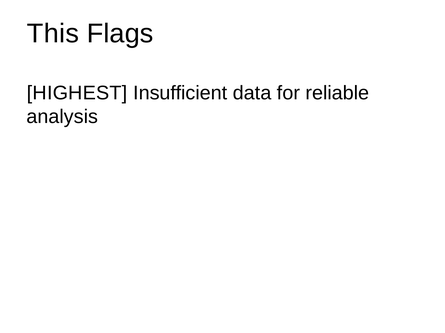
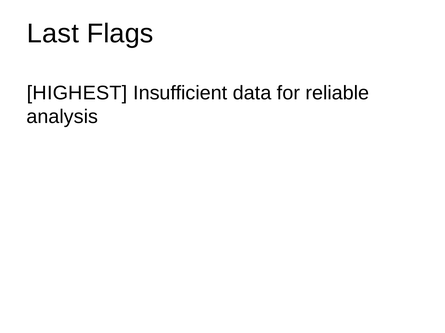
This: This -> Last (53, 34)
